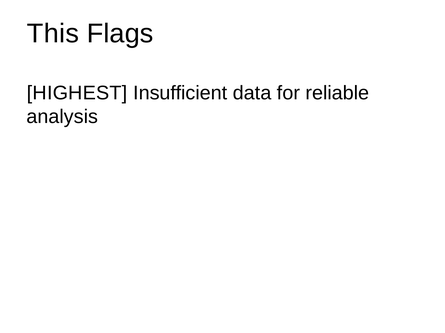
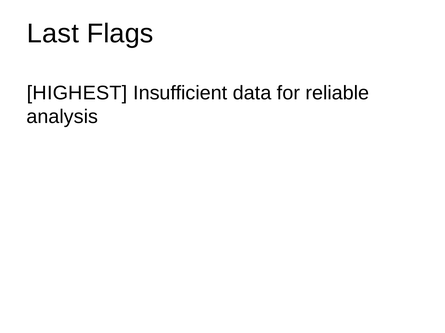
This: This -> Last (53, 34)
